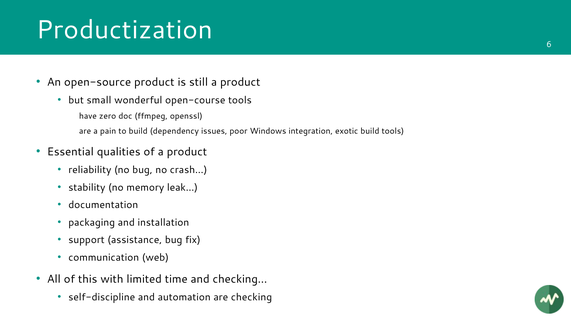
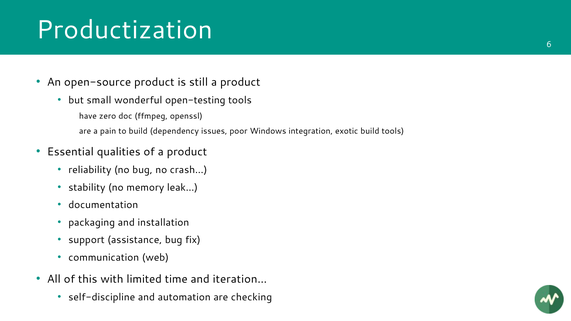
open-course: open-course -> open-testing (195, 100)
checking…: checking… -> iteration… (240, 279)
